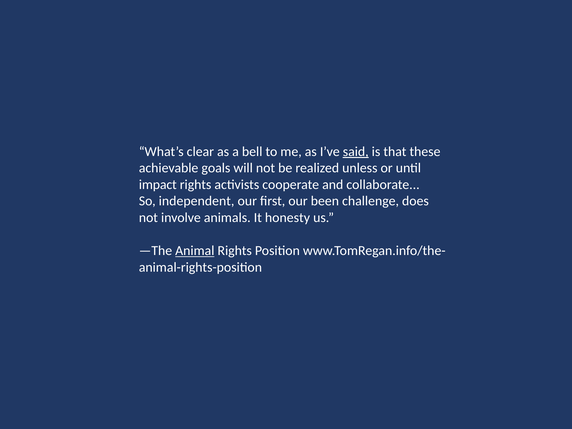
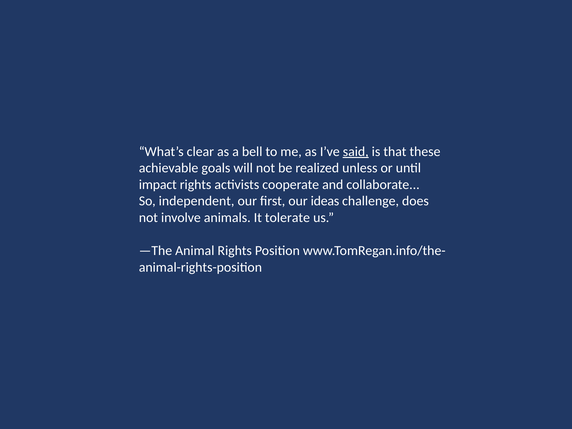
been: been -> ideas (325, 201)
honesty: honesty -> tolerate (287, 218)
Animal underline: present -> none (195, 251)
